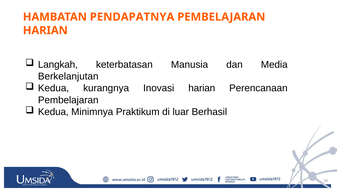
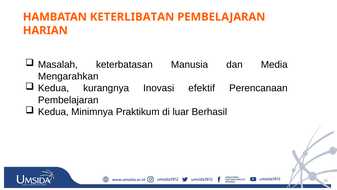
PENDAPATNYA: PENDAPATNYA -> KETERLIBATAN (132, 17)
Langkah: Langkah -> Masalah (58, 64)
Berkelanjutan: Berkelanjutan -> Mengarahkan (68, 76)
Inovasi harian: harian -> efektif (202, 88)
